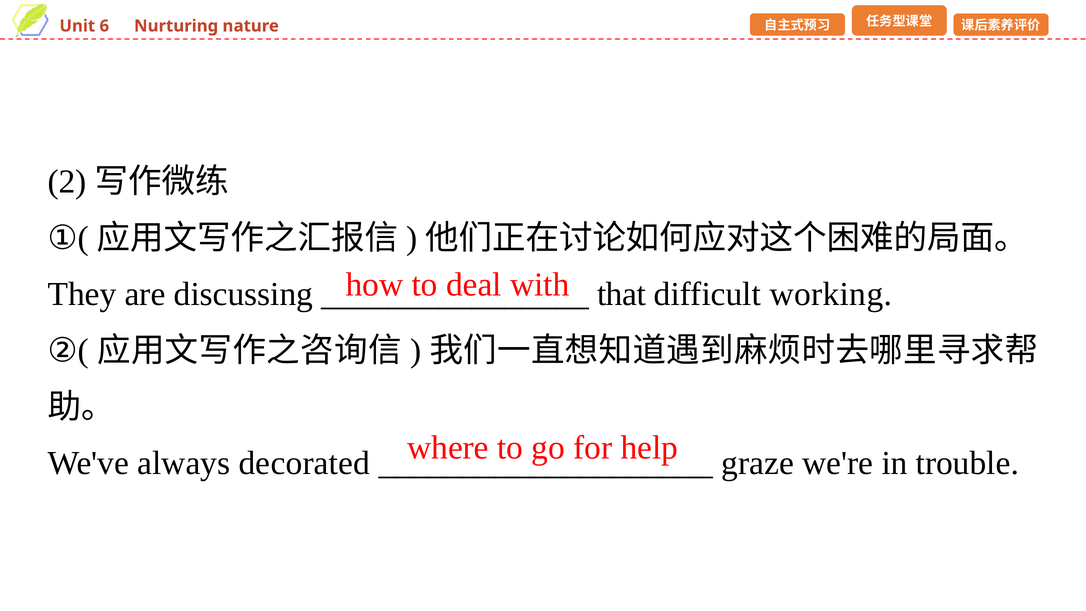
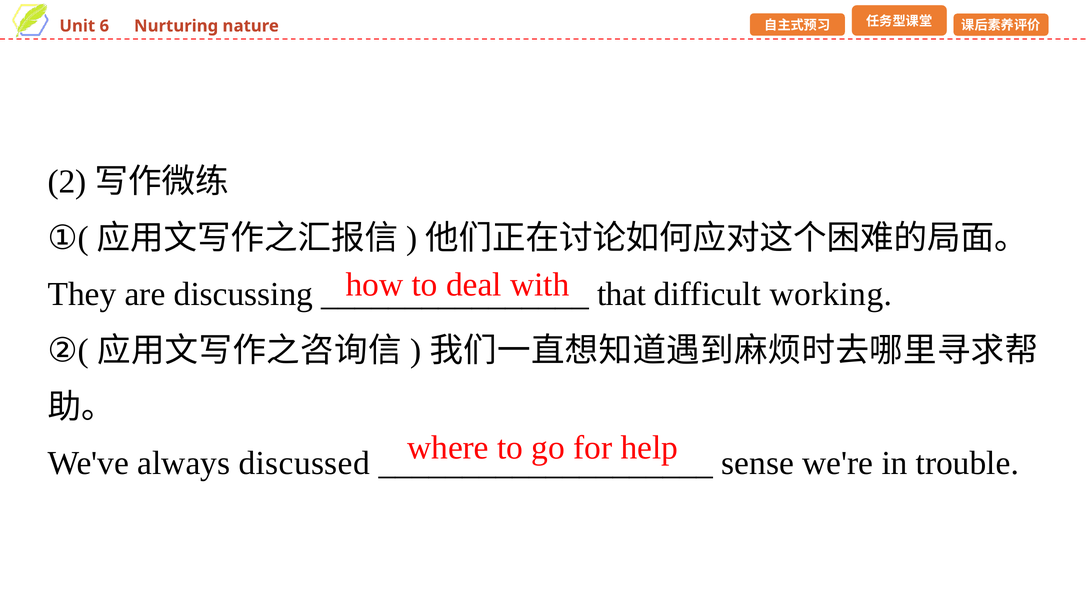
decorated: decorated -> discussed (304, 463)
graze: graze -> sense (758, 463)
